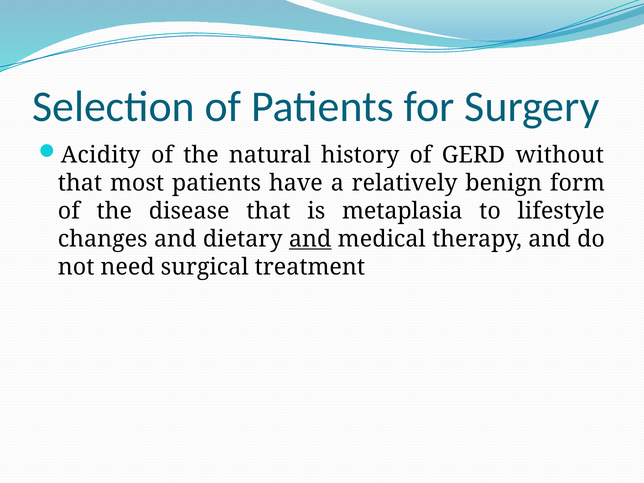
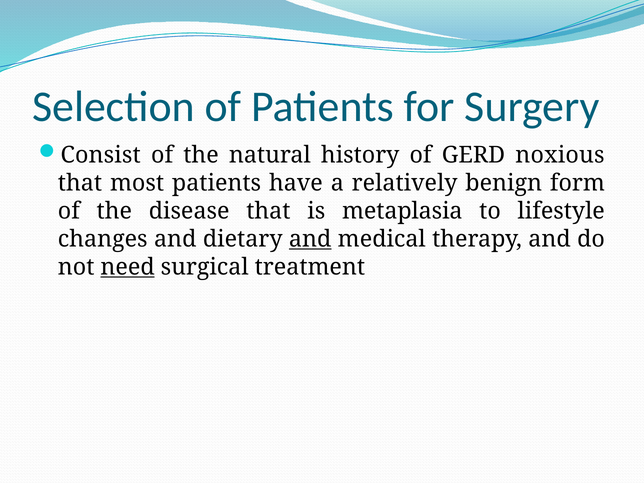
Acidity: Acidity -> Consist (101, 155)
without: without -> noxious (560, 155)
need underline: none -> present (128, 267)
